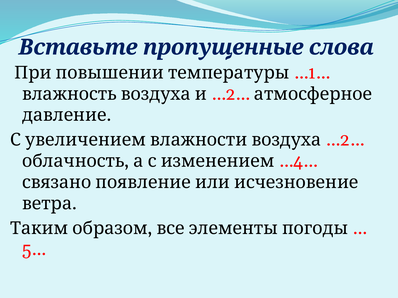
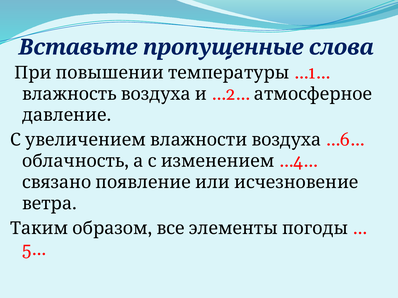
…2…: …2… -> …6… (345, 140)
